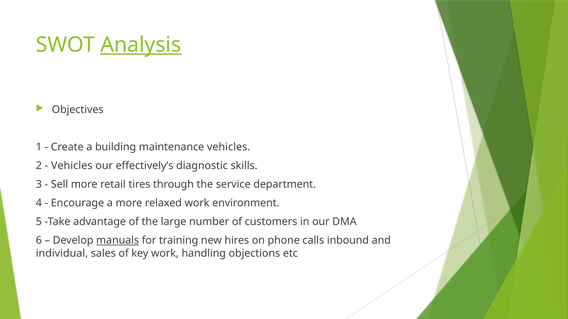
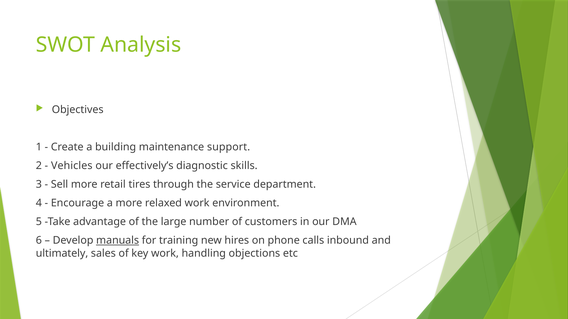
Analysis underline: present -> none (141, 45)
maintenance vehicles: vehicles -> support (229, 147)
individual: individual -> ultimately (62, 254)
